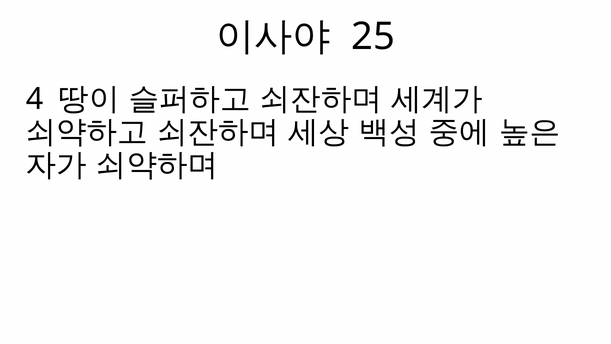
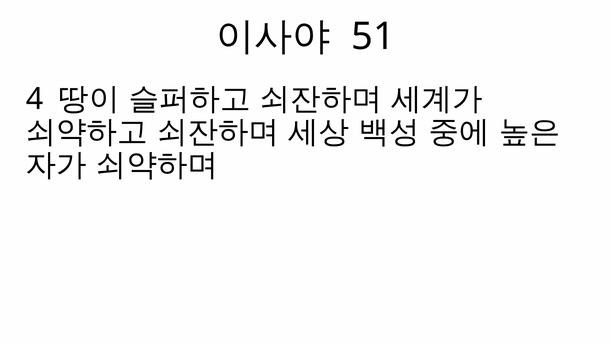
25: 25 -> 51 (373, 37)
